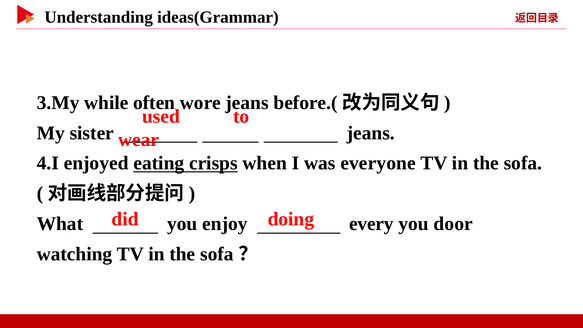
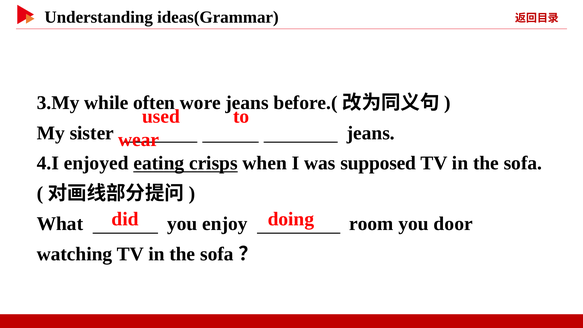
everyone: everyone -> supposed (378, 163)
every: every -> room (371, 224)
